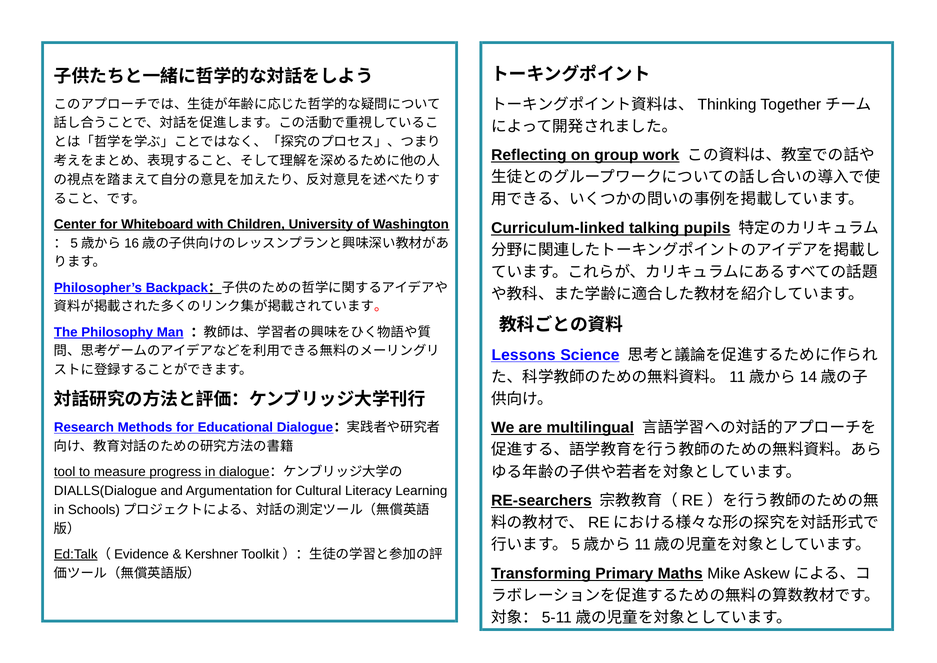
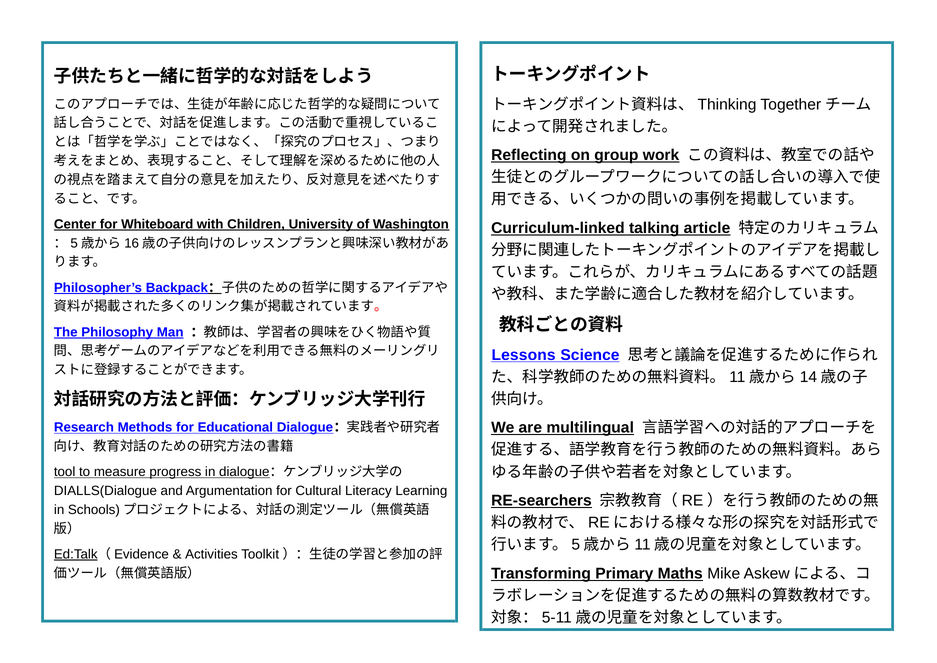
pupils: pupils -> article (707, 228)
Kershner: Kershner -> Activities (211, 554)
